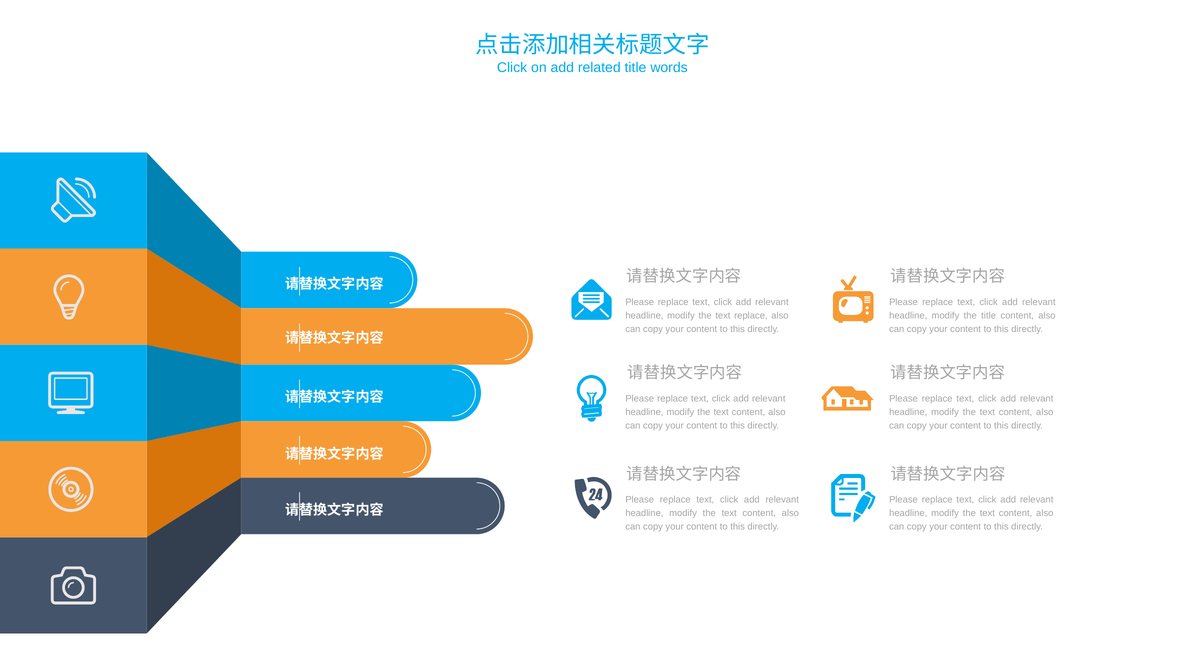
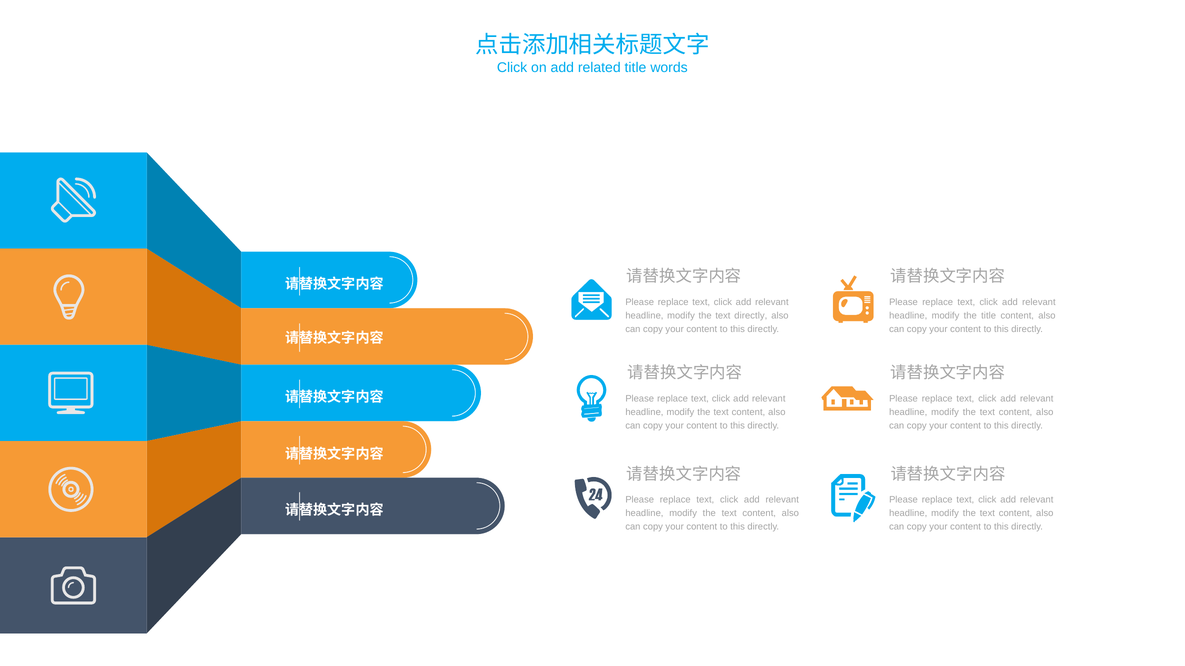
text replace: replace -> directly (751, 316)
